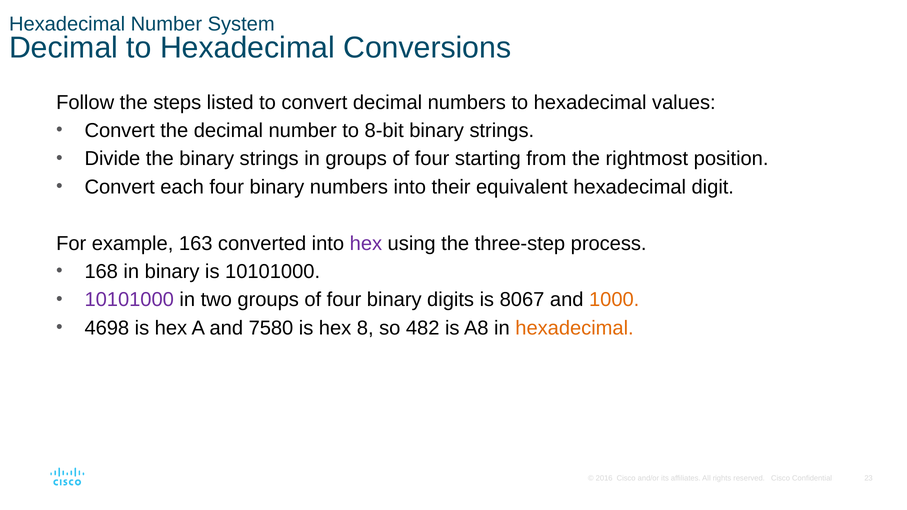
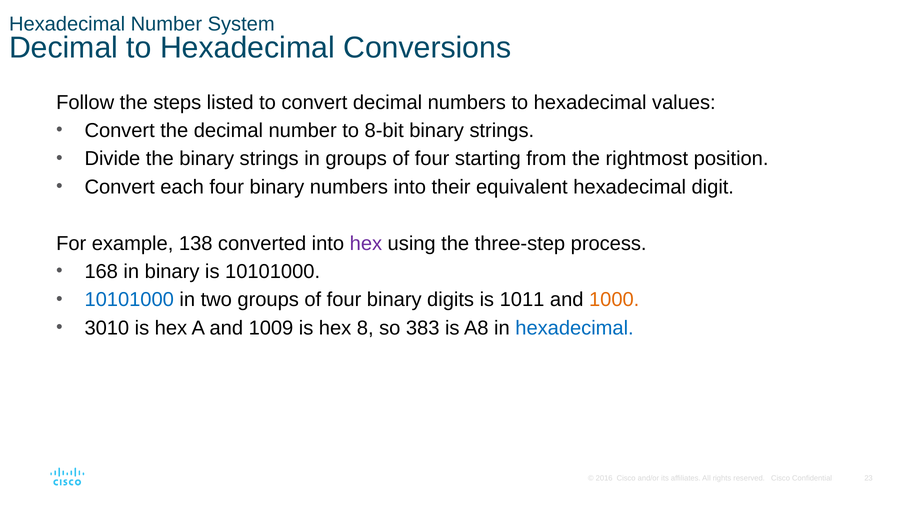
163: 163 -> 138 (196, 243)
10101000 colour: purple -> blue (129, 300)
8067: 8067 -> 1011 (522, 300)
4698: 4698 -> 3010 (107, 328)
7580: 7580 -> 1009 (271, 328)
482: 482 -> 383 (423, 328)
hexadecimal colour: orange -> blue (575, 328)
